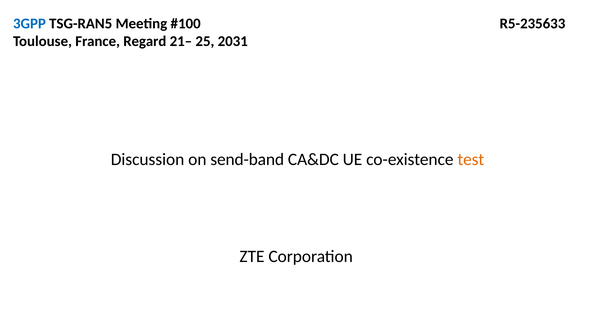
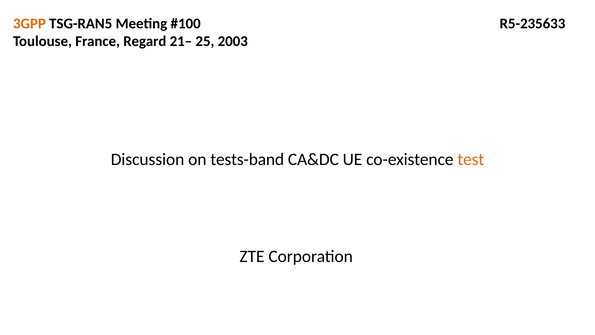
3GPP colour: blue -> orange (29, 24)
2031: 2031 -> 2003 (233, 41)
send-band: send-band -> tests-band (247, 159)
